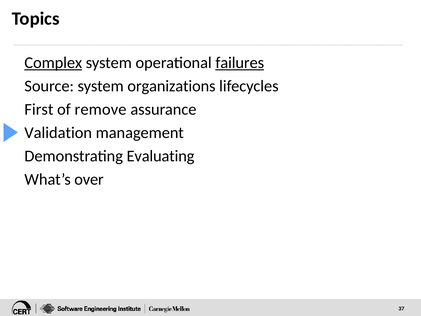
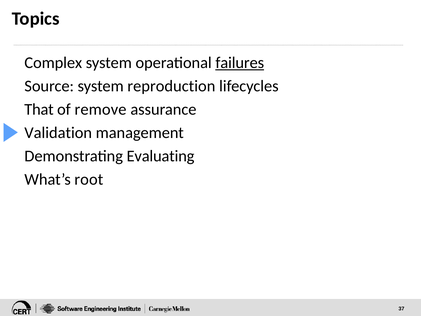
Complex underline: present -> none (53, 63)
organizations: organizations -> reproduction (171, 86)
First: First -> That (39, 109)
over: over -> root (89, 179)
